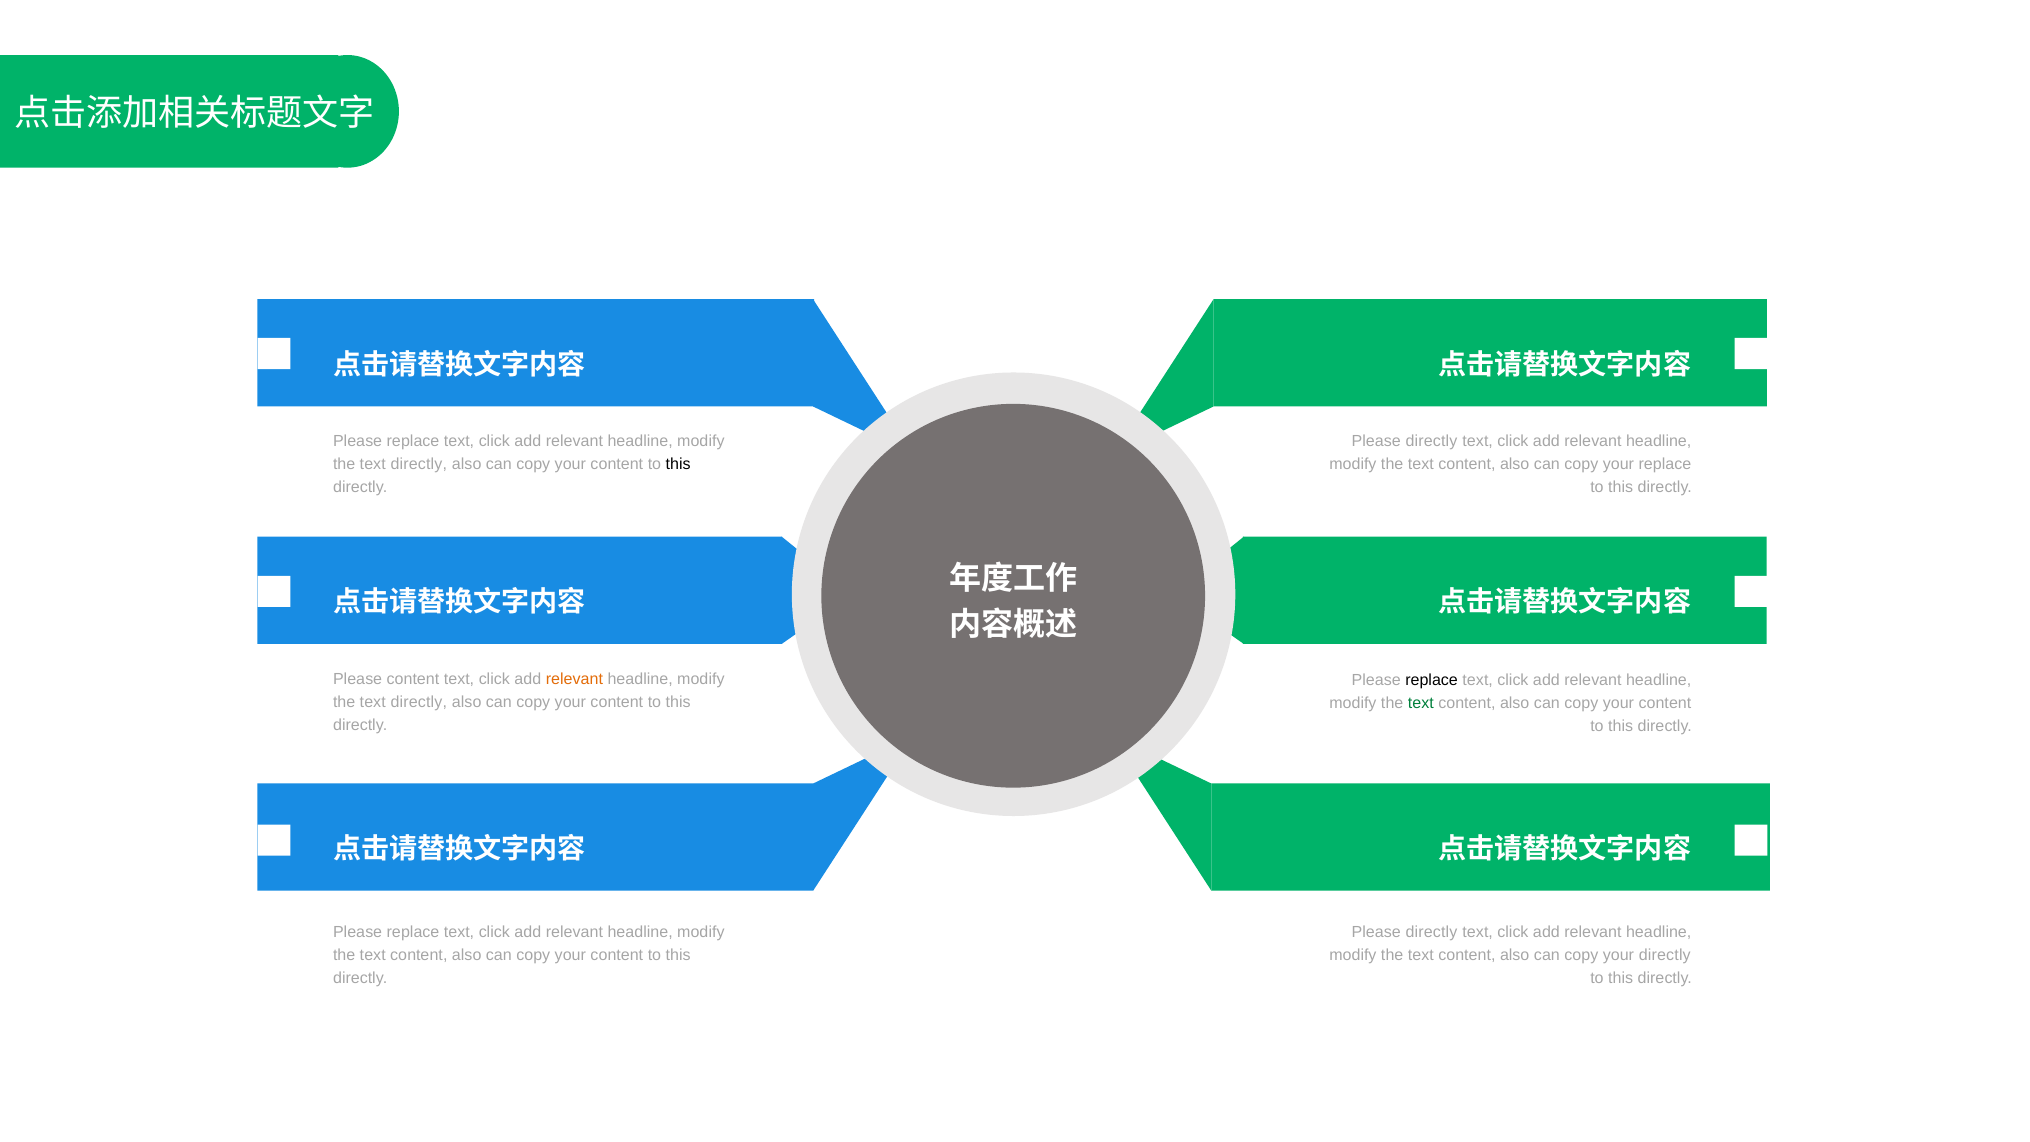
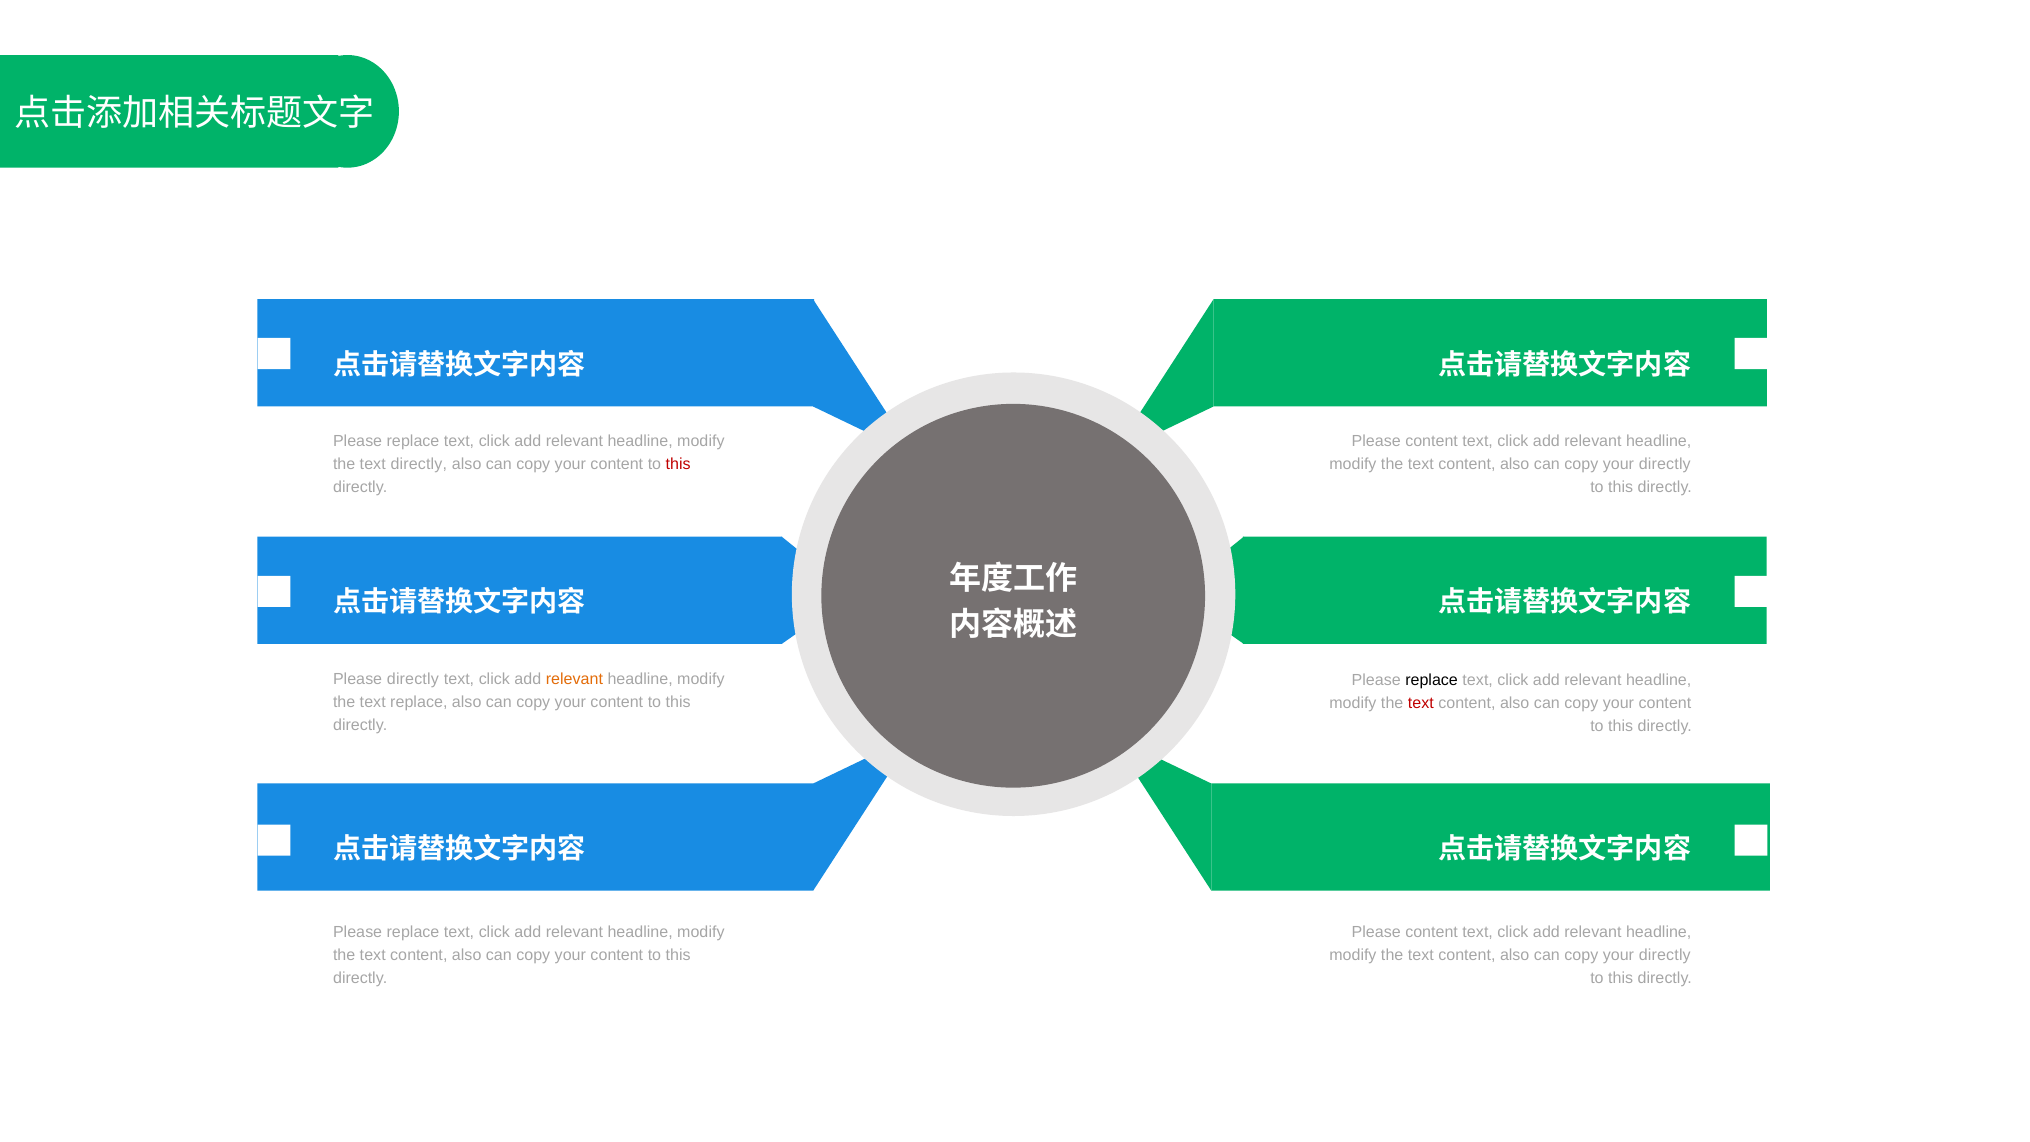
directly: directly -> content (1432, 442)
this colour: black -> red (678, 464)
replace: replace -> directly (1665, 465)
Please content: content -> directly (413, 679)
directly: directly -> replace (419, 702)
text colour: green -> red (1421, 703)
directly: directly -> content (1432, 932)
